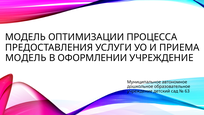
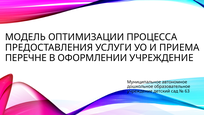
МОДЕЛЬ: МОДЕЛЬ -> ПЕРЕЧНЕ (26, 58)
